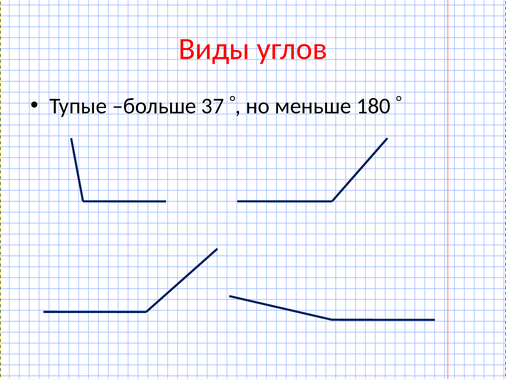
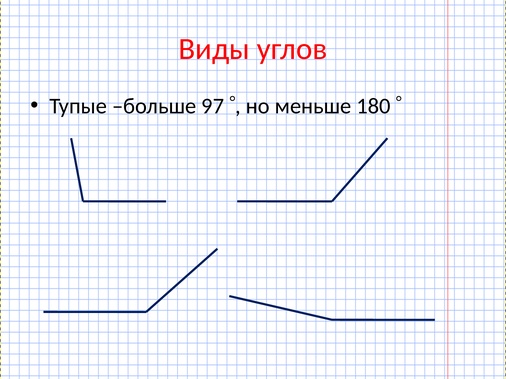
37: 37 -> 97 (213, 106)
